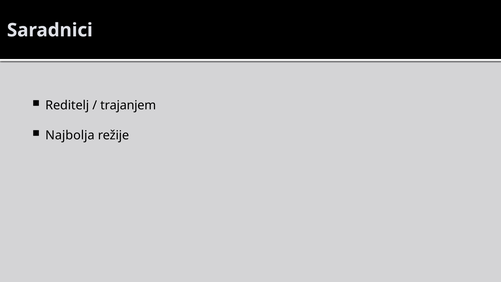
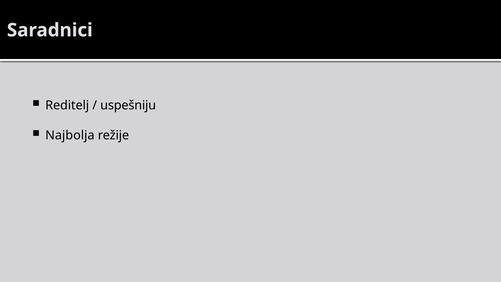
trajanjem: trajanjem -> uspešniju (128, 105)
